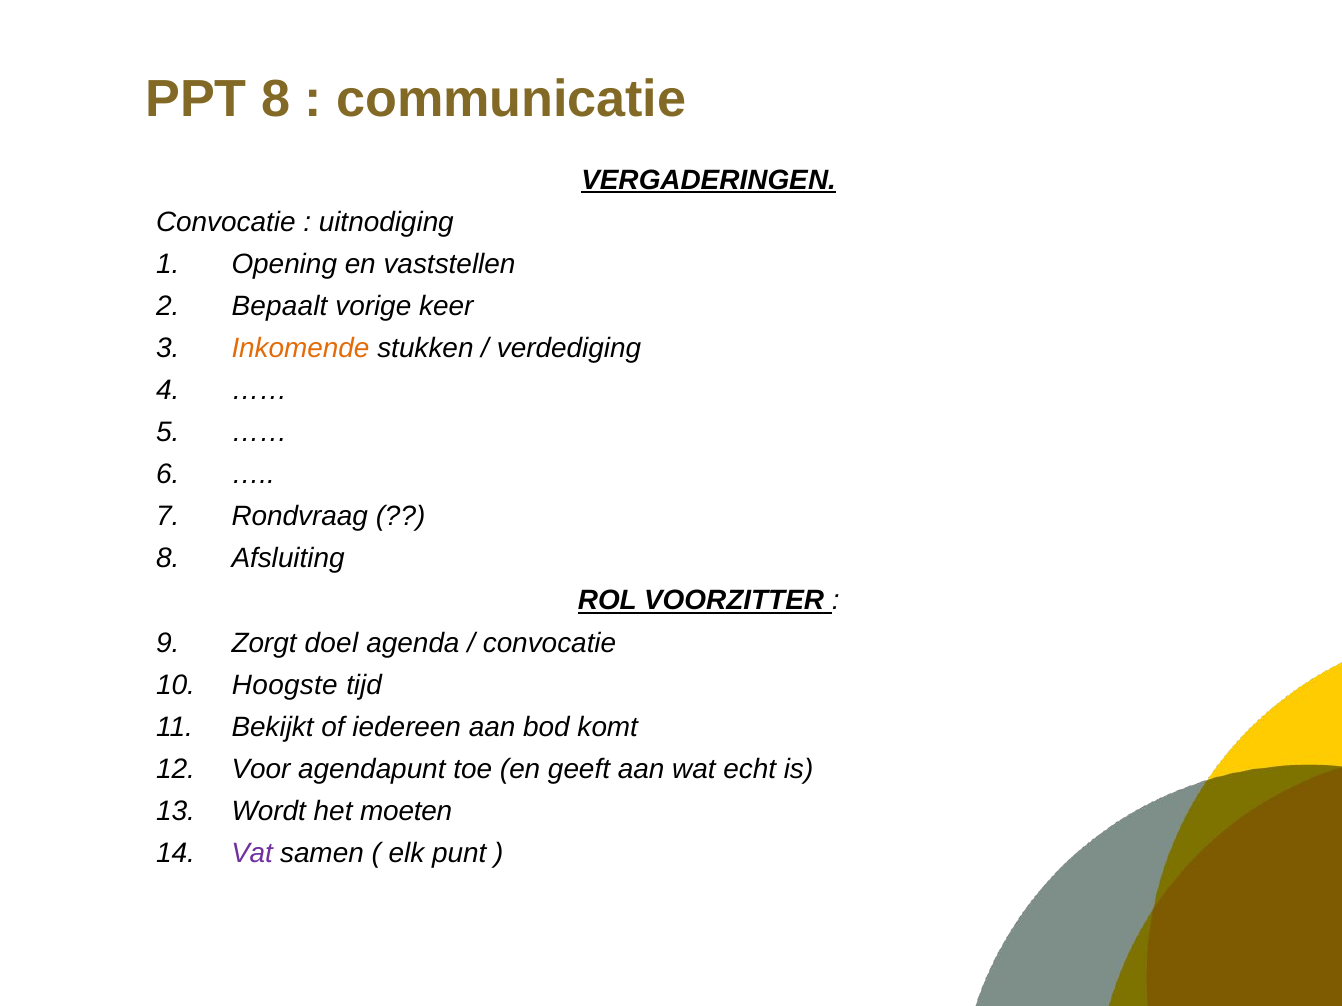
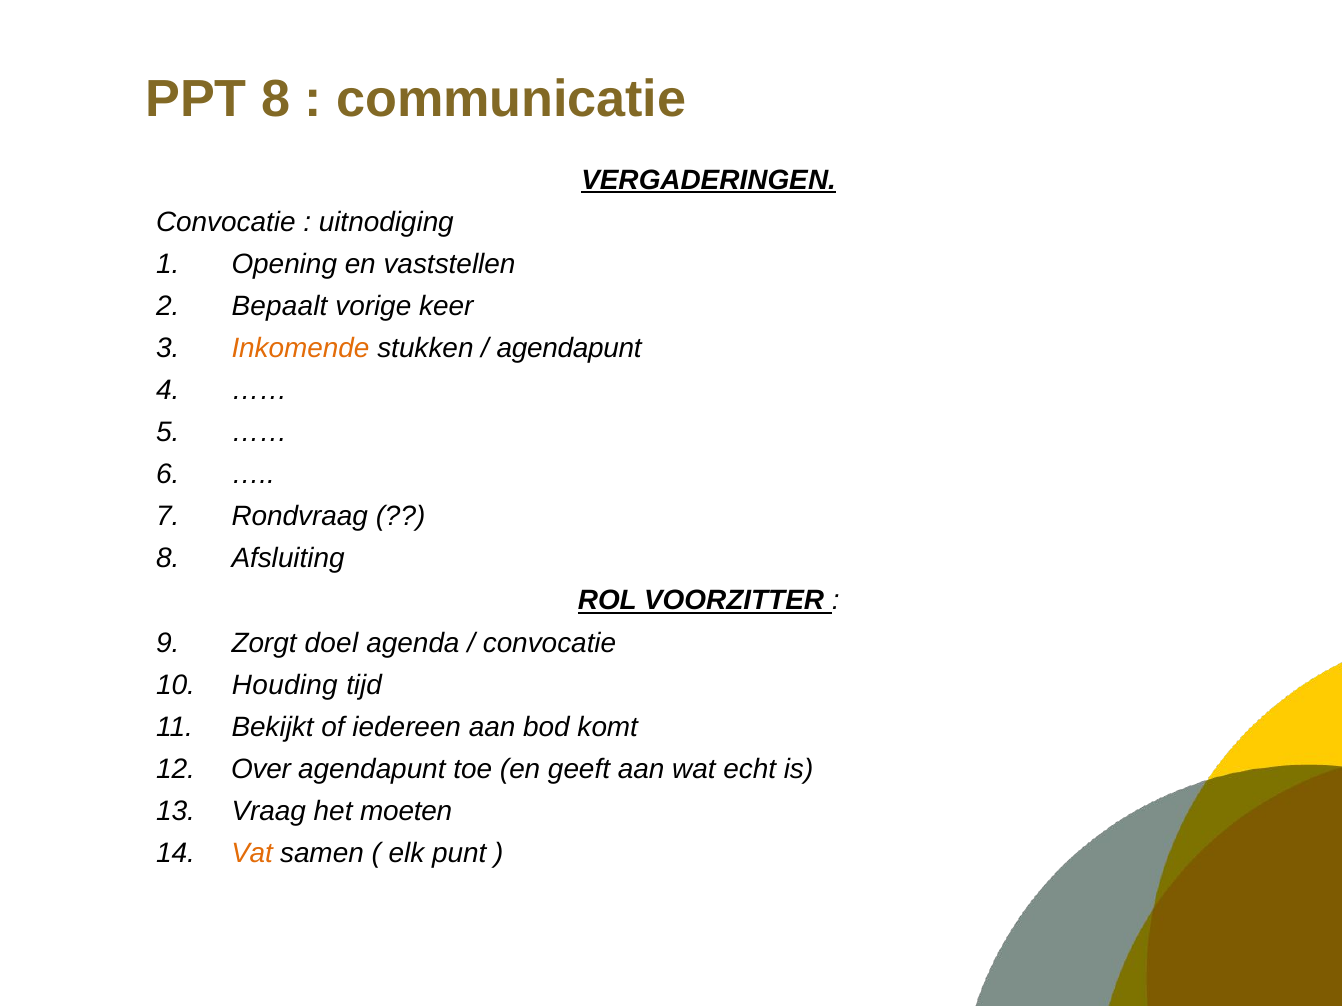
verdediging: verdediging -> agendapunt (569, 348)
Hoogste: Hoogste -> Houding (285, 685)
Voor: Voor -> Over (261, 769)
Wordt: Wordt -> Vraag (269, 812)
Vat colour: purple -> orange (252, 854)
